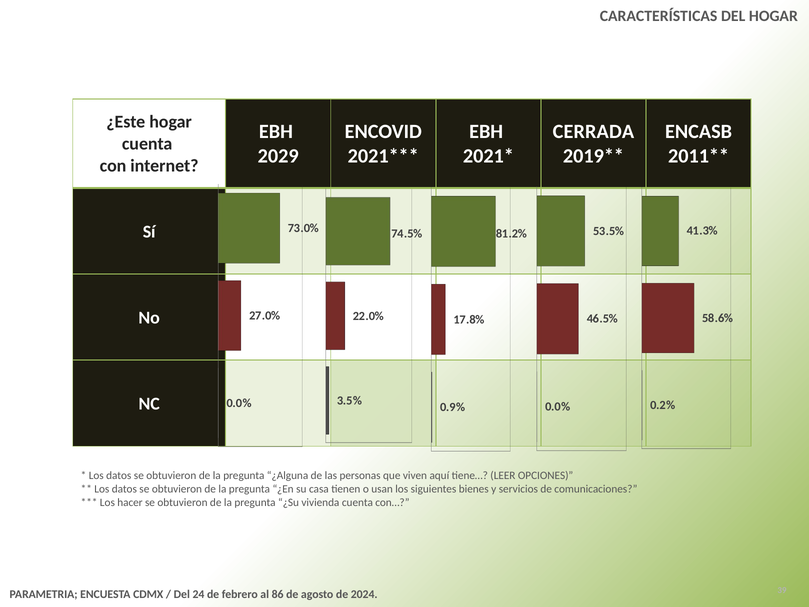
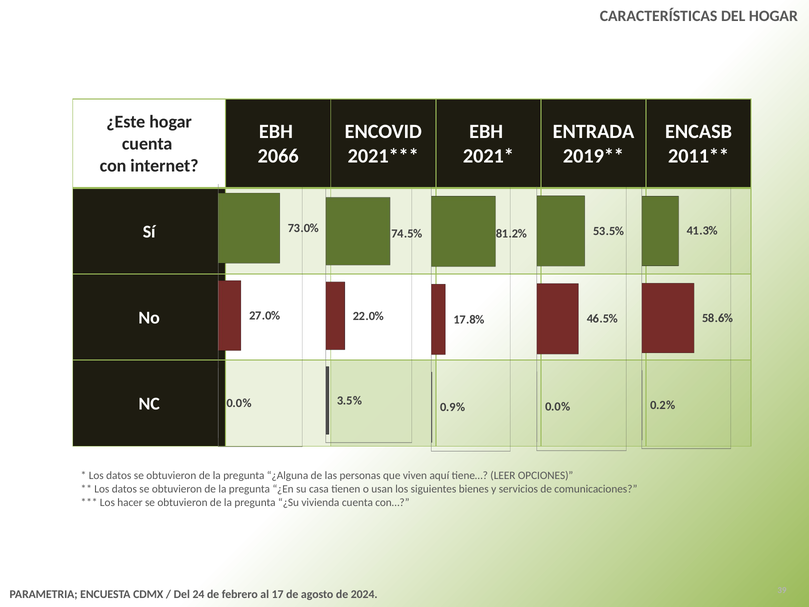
CERRADA: CERRADA -> ENTRADA (594, 131)
2029: 2029 -> 2066 (278, 156)
86: 86 -> 17 (278, 594)
